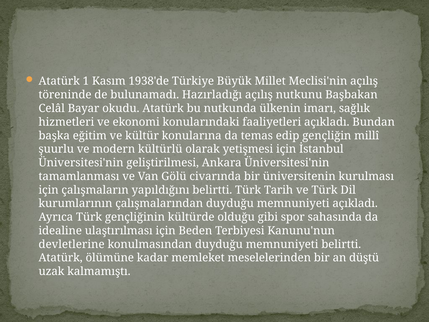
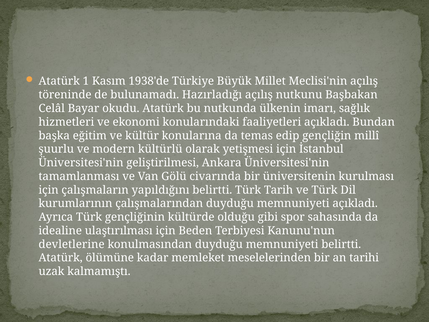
düştü: düştü -> tarihi (364, 258)
